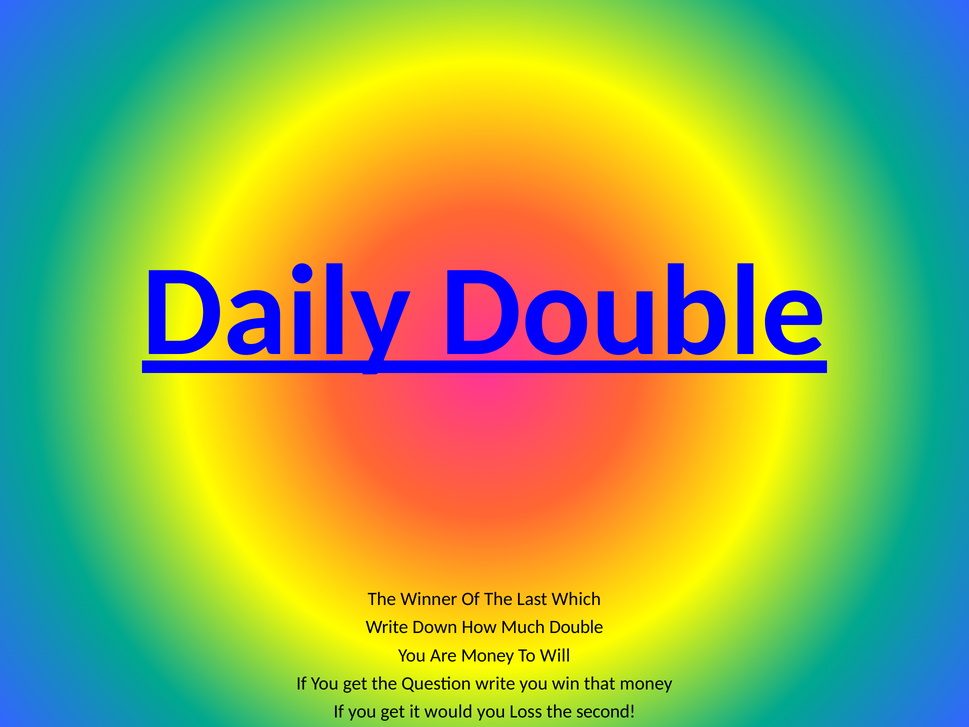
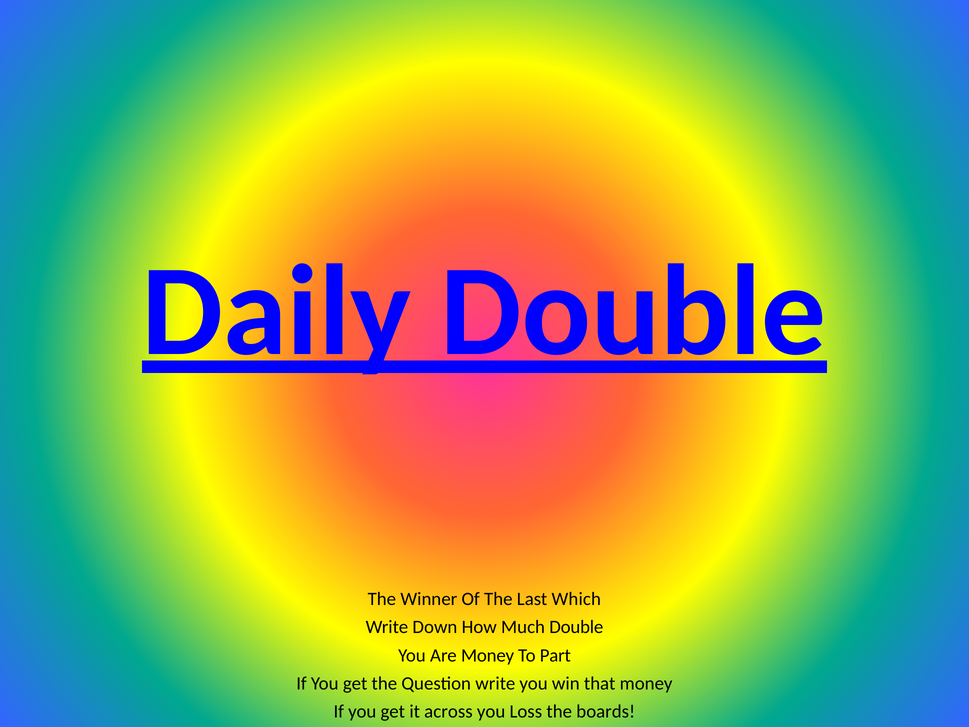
Will: Will -> Part (555, 655)
would: would -> across (448, 711)
second: second -> boards (606, 711)
